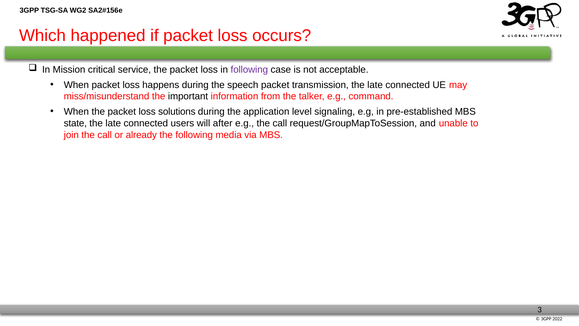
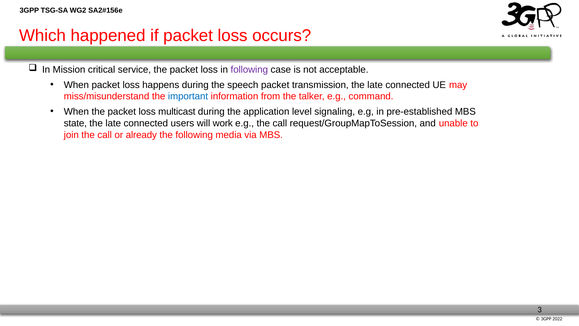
important colour: black -> blue (188, 96)
solutions: solutions -> multicast (177, 112)
after: after -> work (223, 123)
